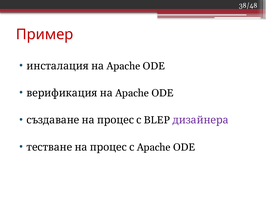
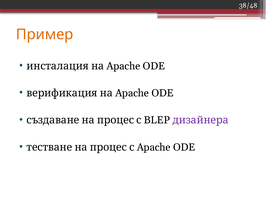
Пример colour: red -> orange (45, 34)
